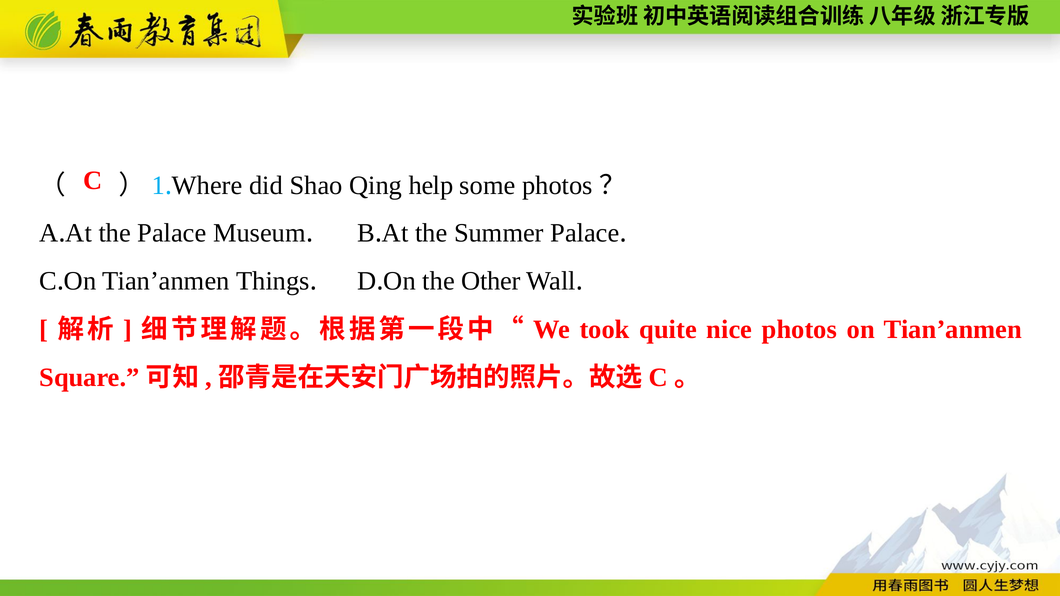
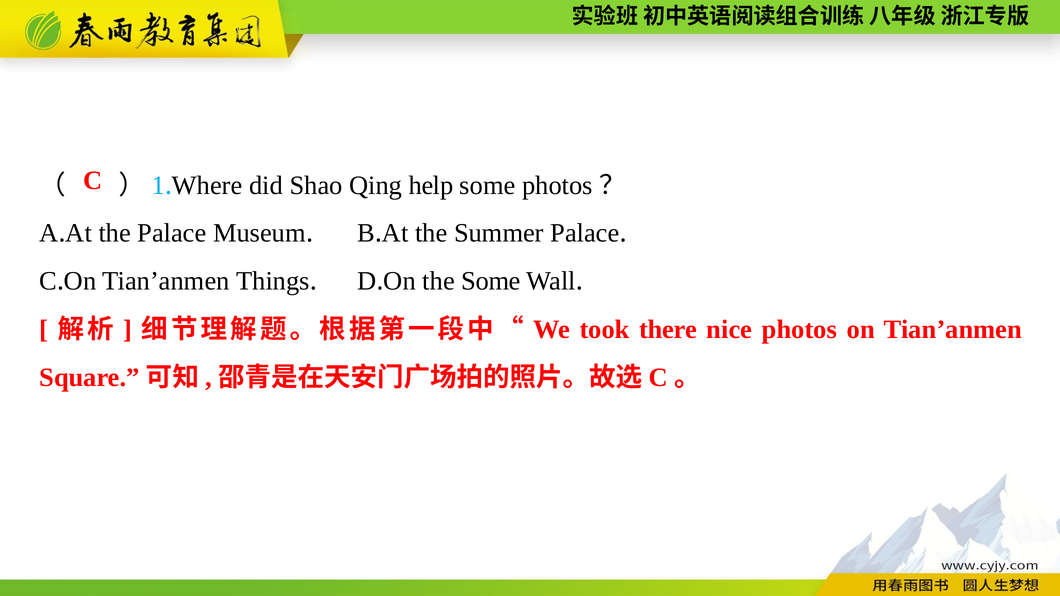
the Other: Other -> Some (491, 281)
quite: quite -> there (668, 330)
